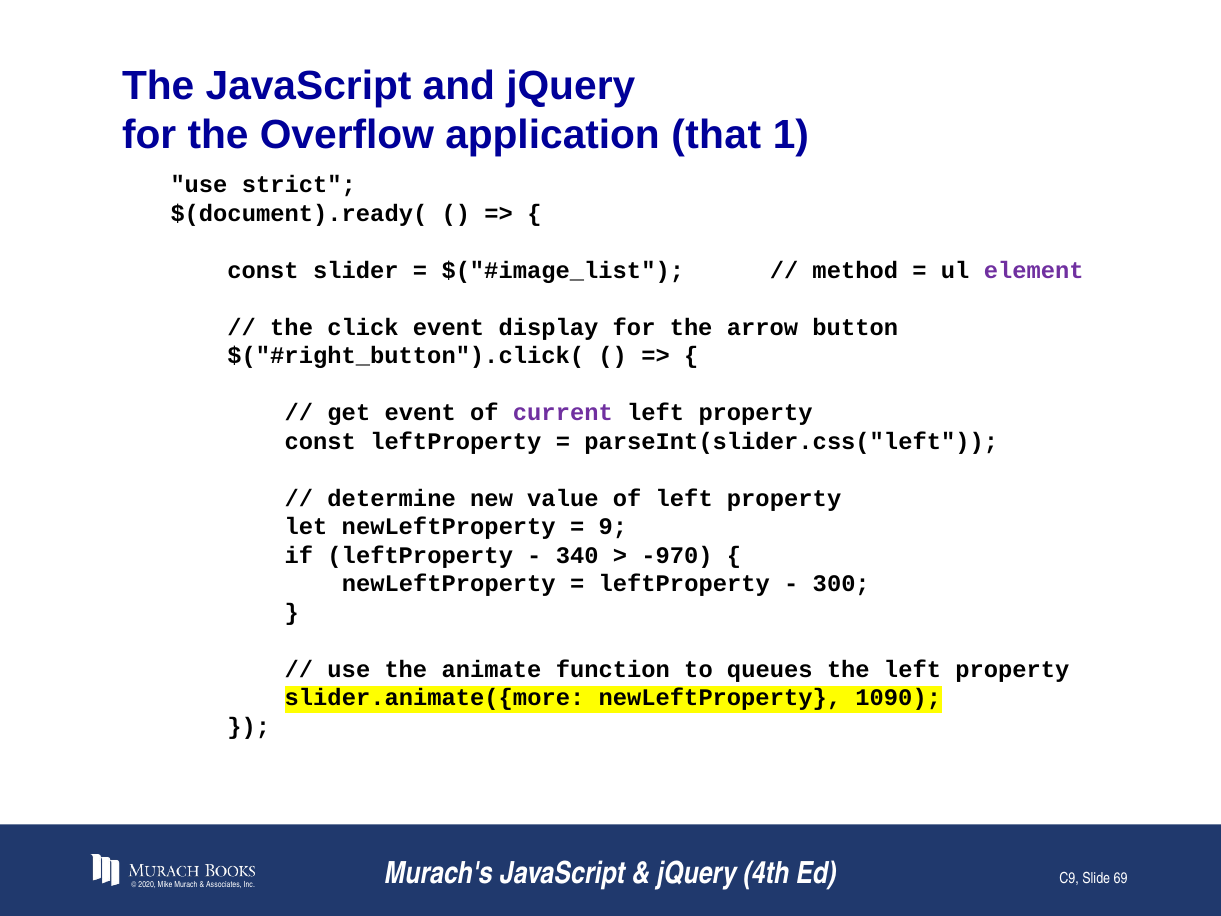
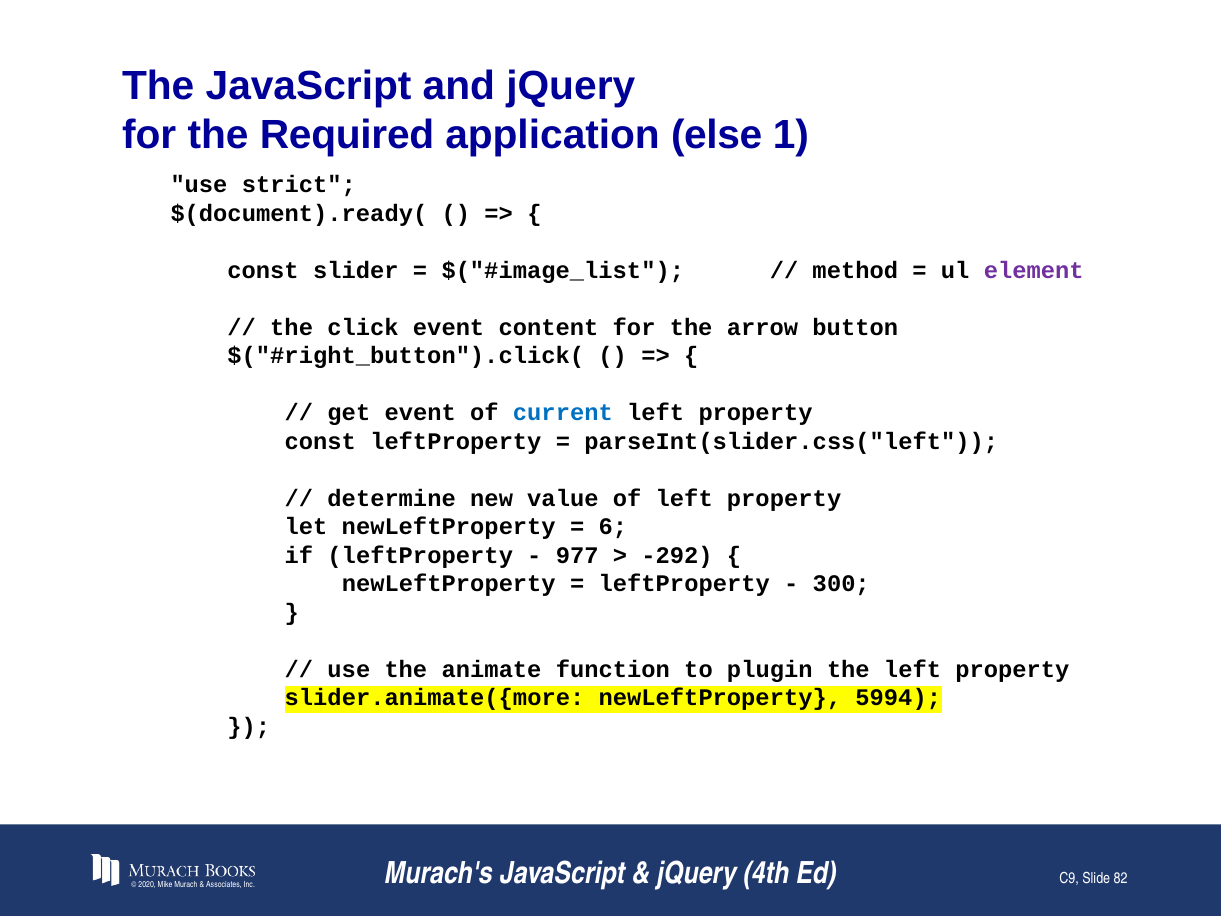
Overflow: Overflow -> Required (347, 135)
that: that -> else (717, 135)
display: display -> content (549, 327)
current colour: purple -> blue (563, 413)
9: 9 -> 6 (613, 527)
340: 340 -> 977 (577, 555)
-970: -970 -> -292 (677, 555)
queues: queues -> plugin (770, 669)
1090: 1090 -> 5994 (898, 698)
69: 69 -> 82 (1121, 879)
